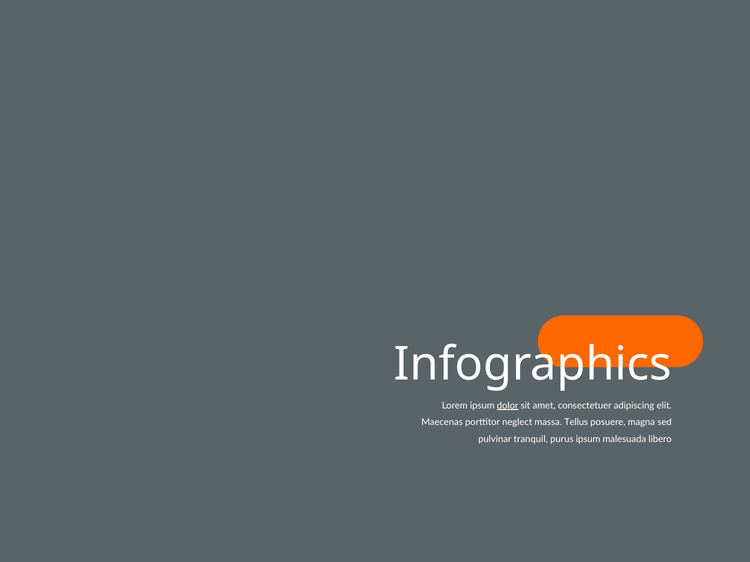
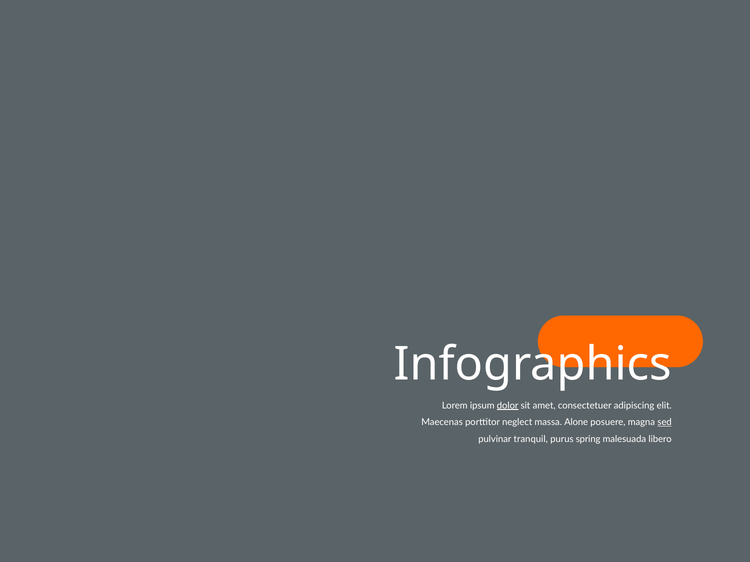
Tellus: Tellus -> Alone (576, 423)
sed underline: none -> present (665, 423)
purus ipsum: ipsum -> spring (588, 440)
